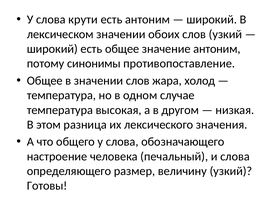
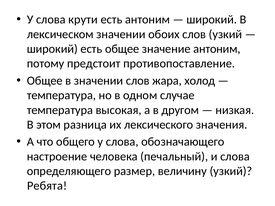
синонимы: синонимы -> предстоит (94, 64)
Готовы: Готовы -> Ребята (47, 186)
